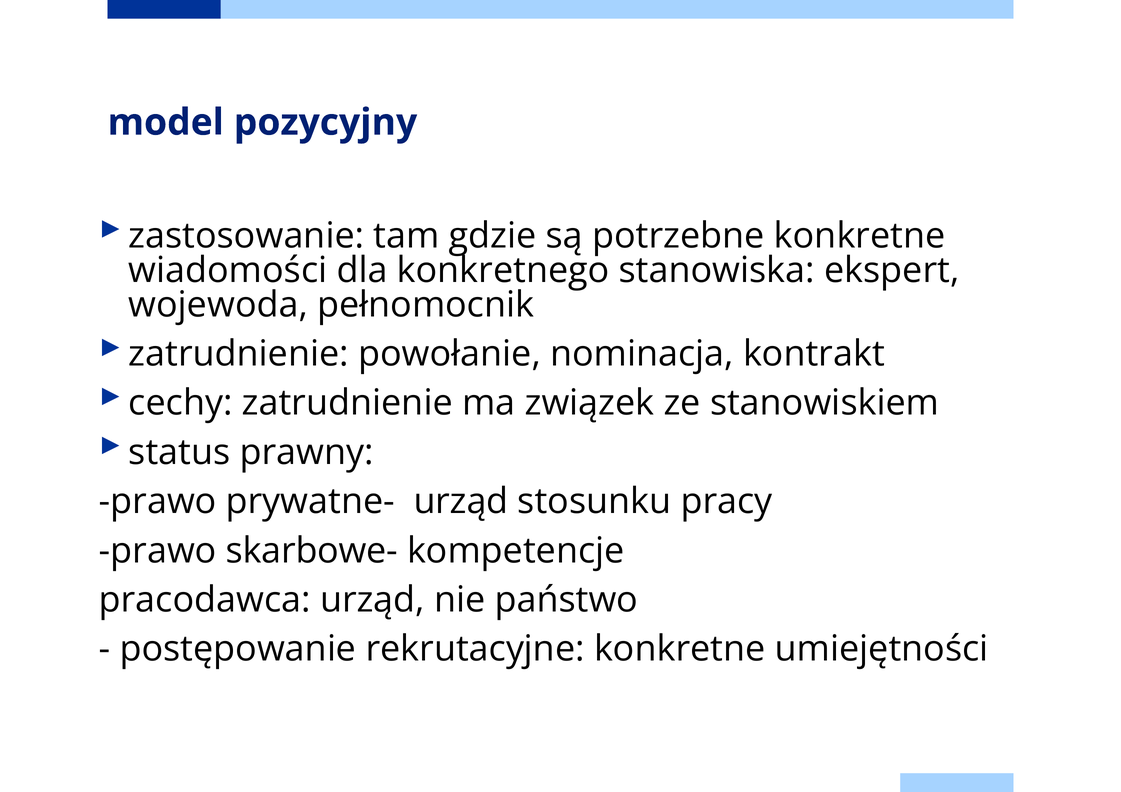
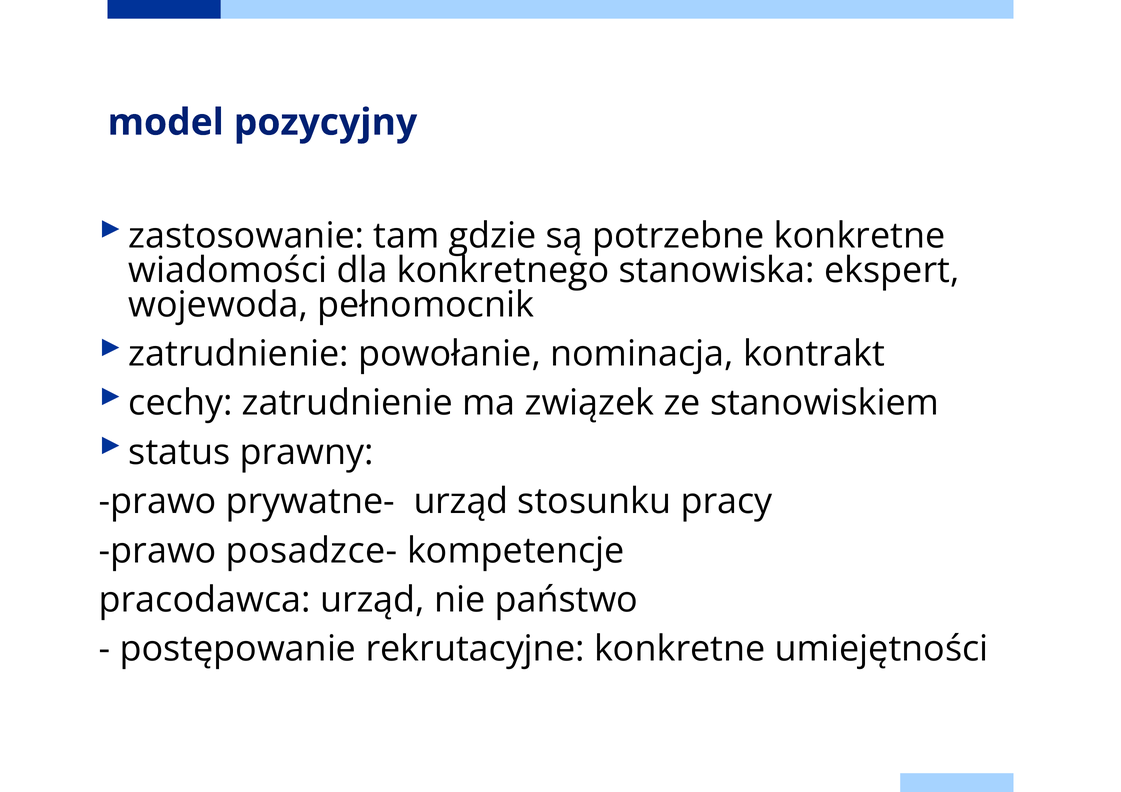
skarbowe-: skarbowe- -> posadzce- (312, 551)
